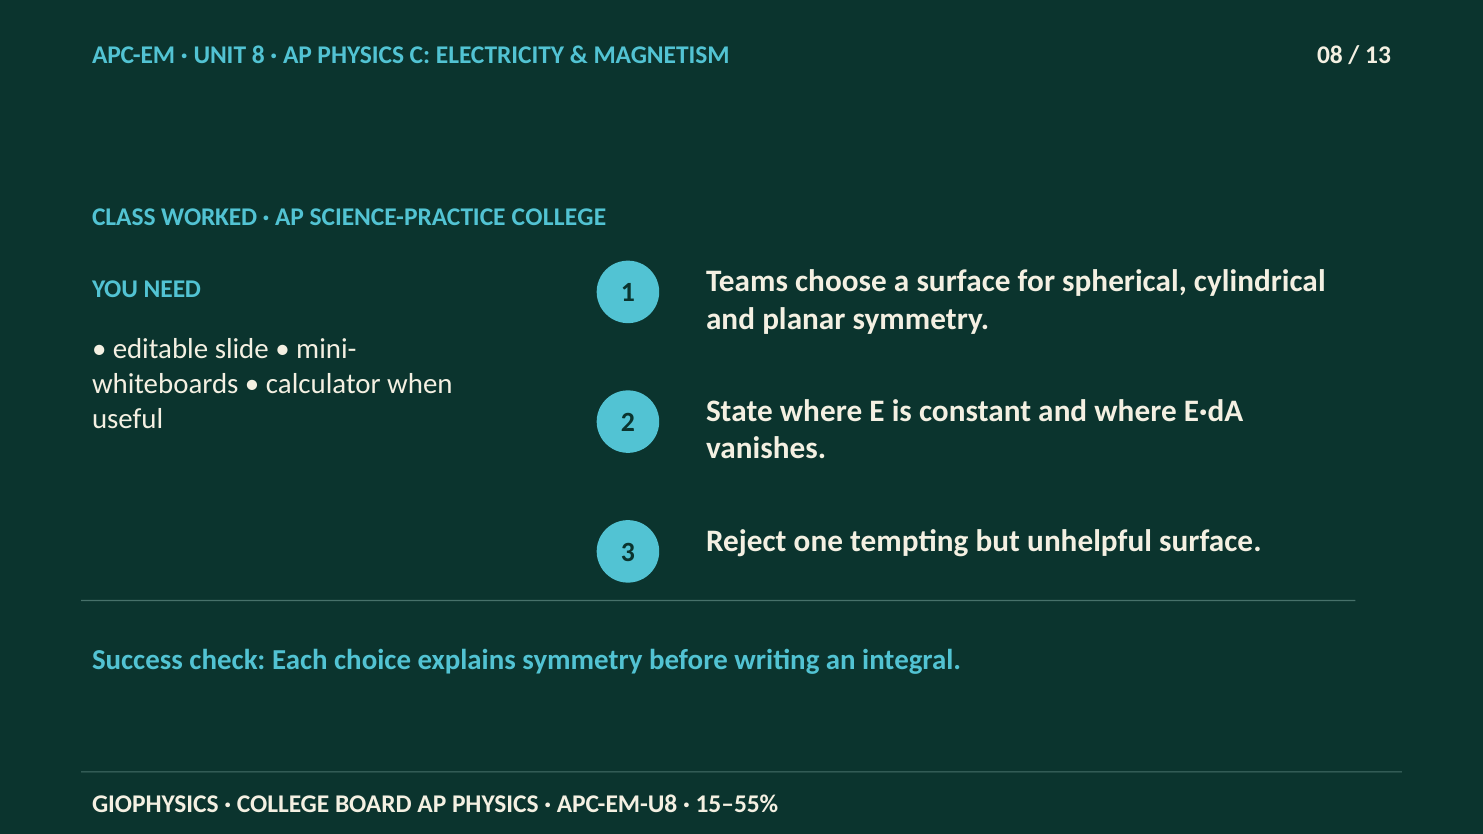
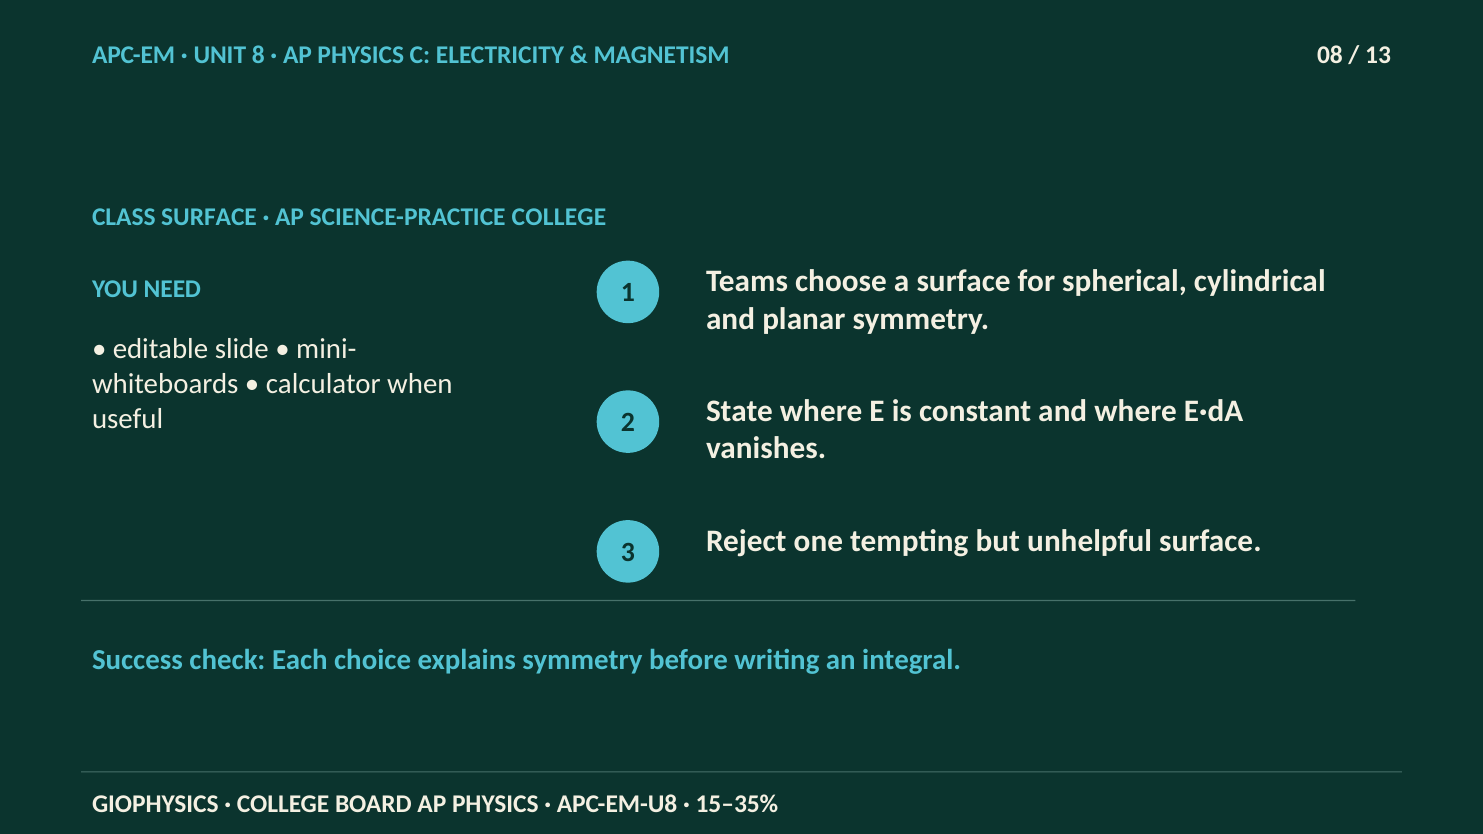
CLASS WORKED: WORKED -> SURFACE (209, 217)
15–55%: 15–55% -> 15–35% (737, 805)
